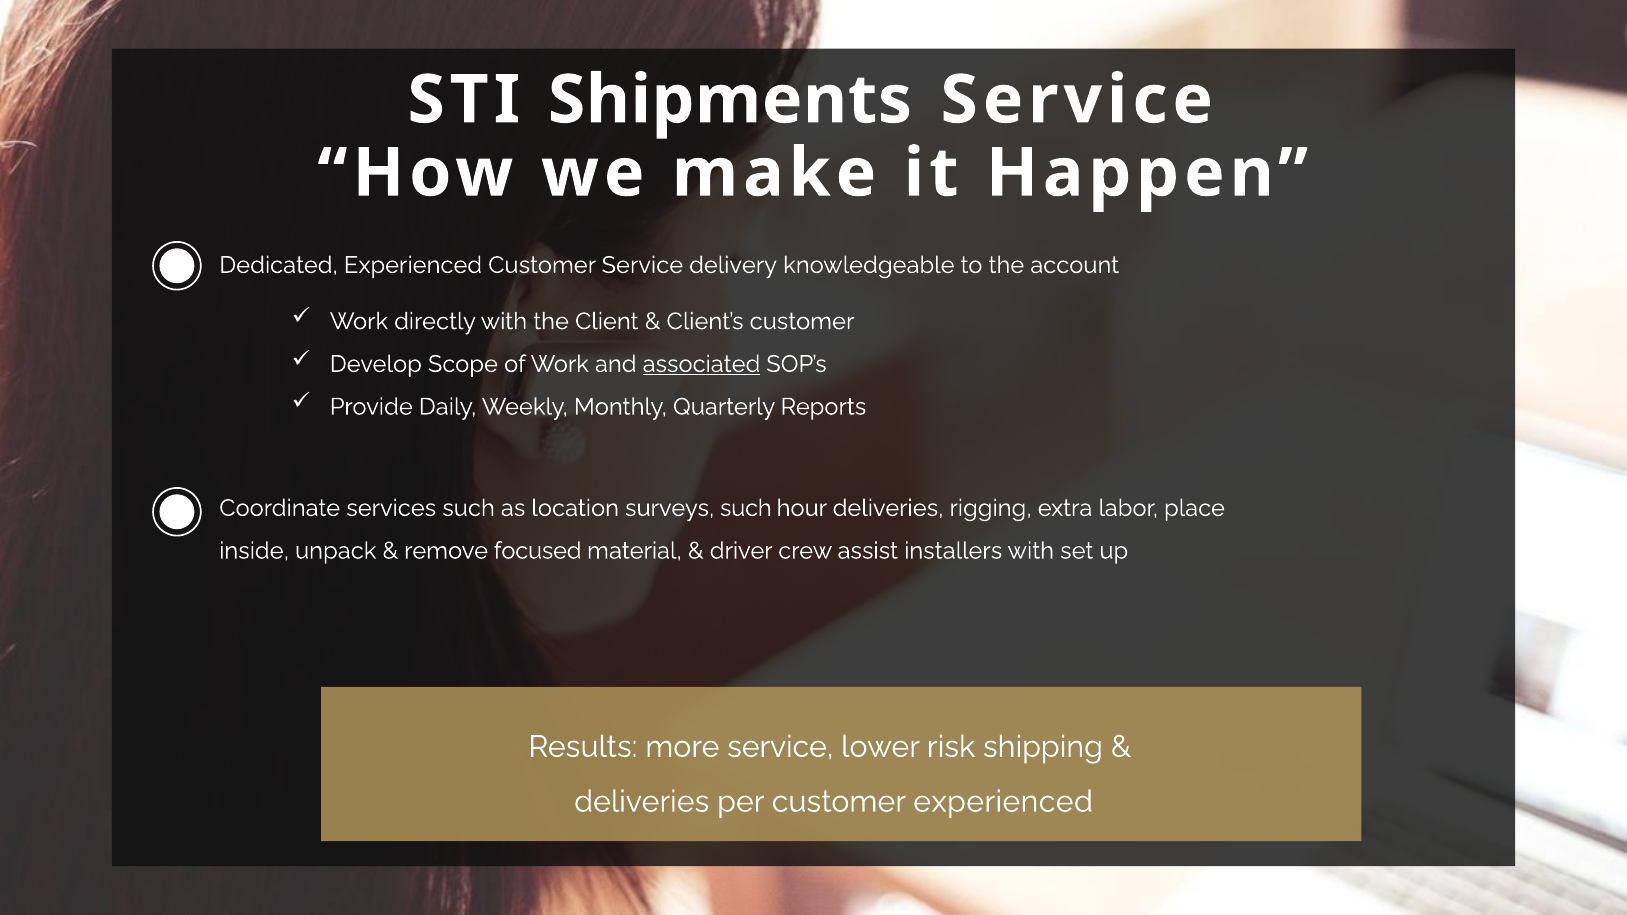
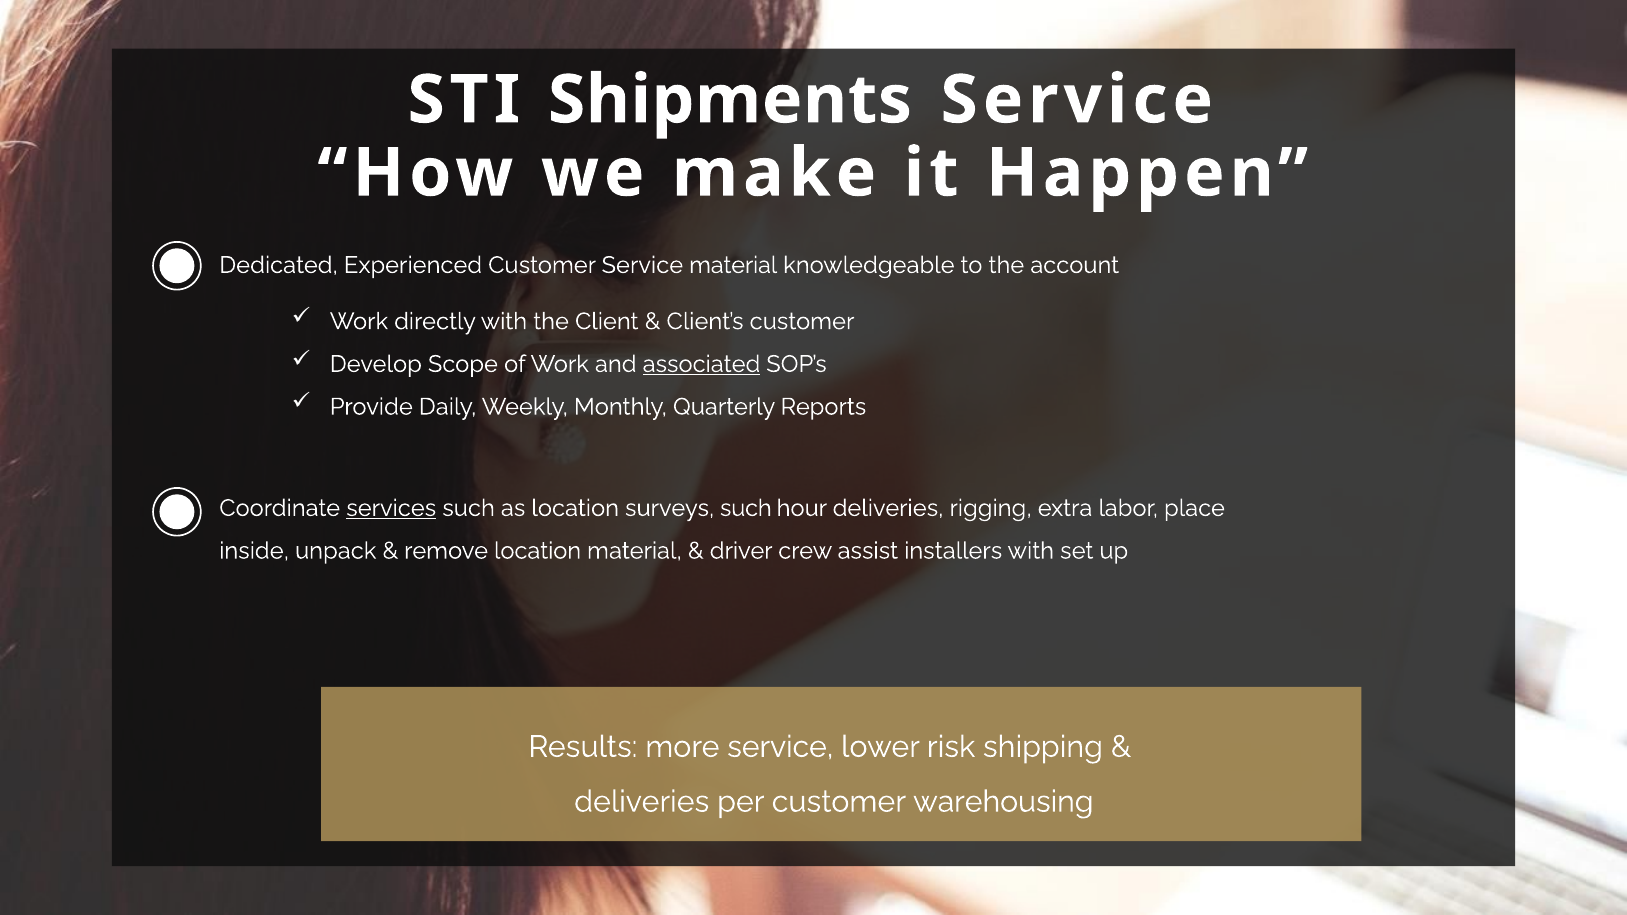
Service delivery: delivery -> material (733, 265)
services underline: none -> present (391, 508)
remove focused: focused -> location (538, 551)
customer experienced: experienced -> warehousing (1003, 802)
